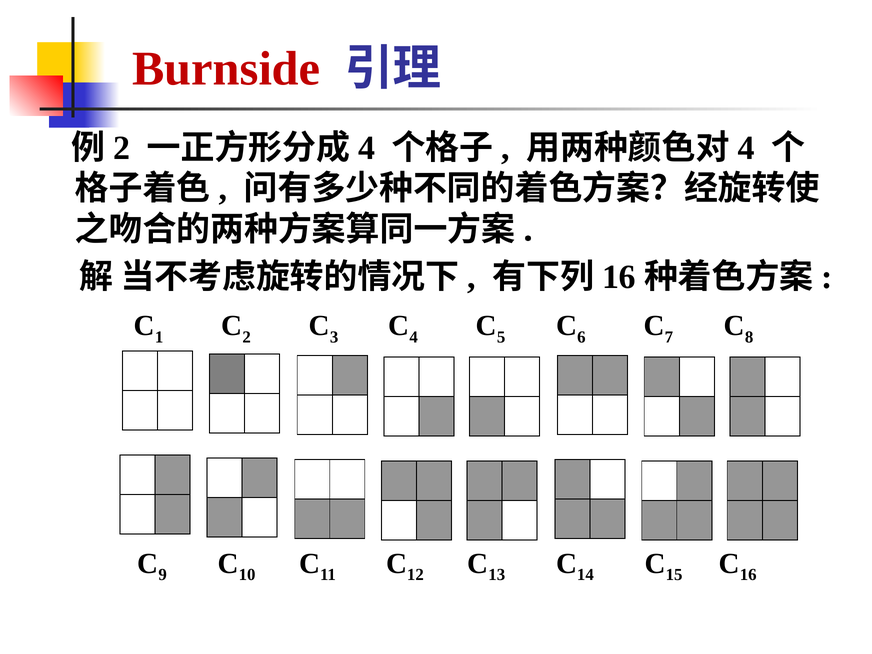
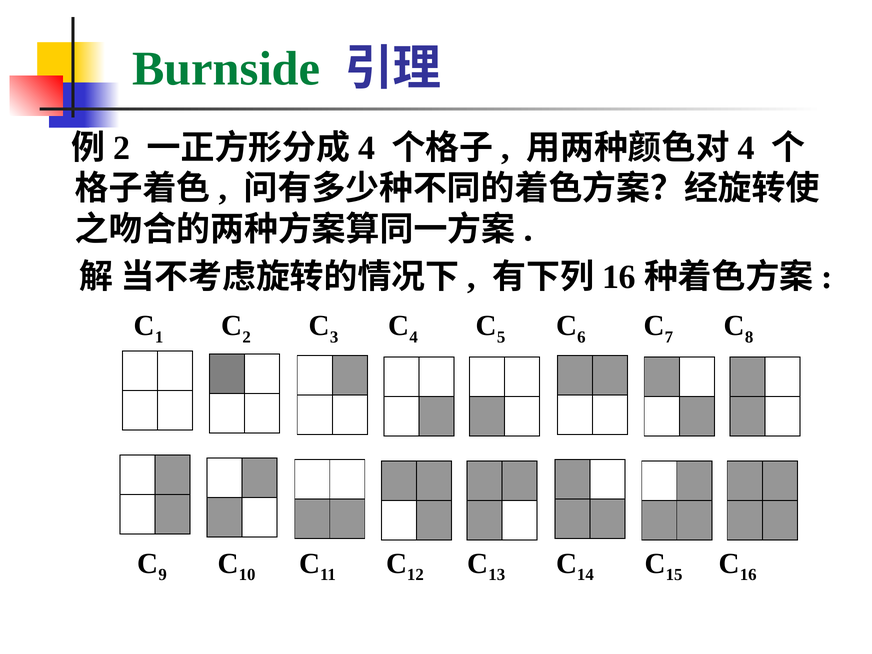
Burnside colour: red -> green (226, 69)
